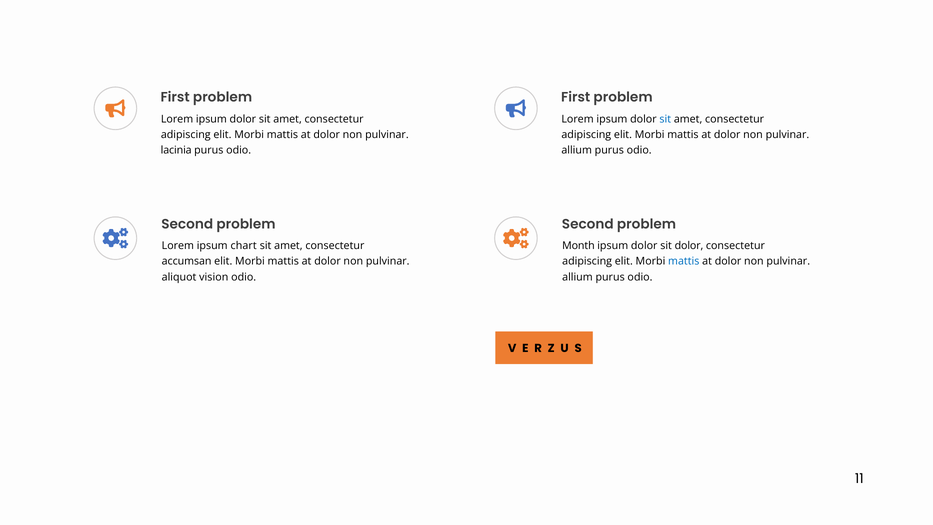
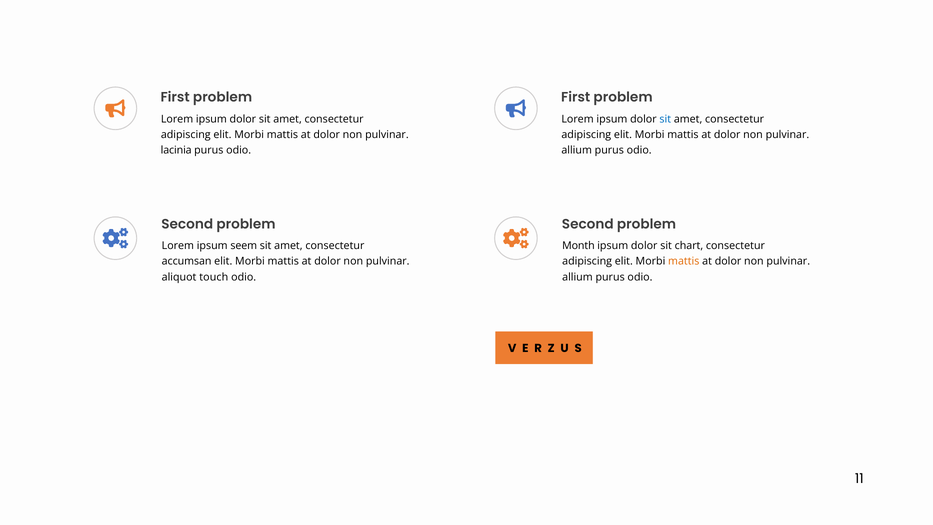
chart: chart -> seem (244, 246)
sit dolor: dolor -> chart (689, 246)
mattis colour: blue -> orange (684, 261)
vision: vision -> touch (214, 277)
